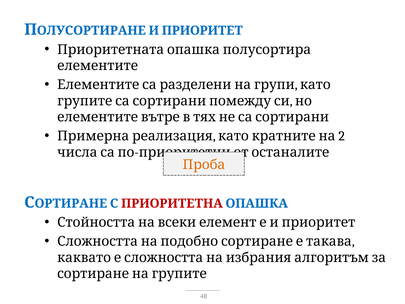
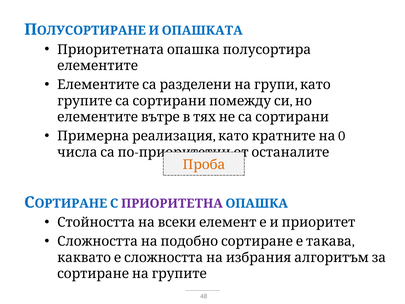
ПРИОРИТЕТ: ПРИОРИТЕТ -> ОПАШКАТА (202, 30)
2: 2 -> 0 (342, 136)
ПРИОРИТЕТНА colour: red -> purple (172, 203)
